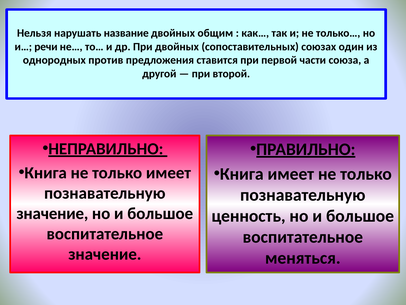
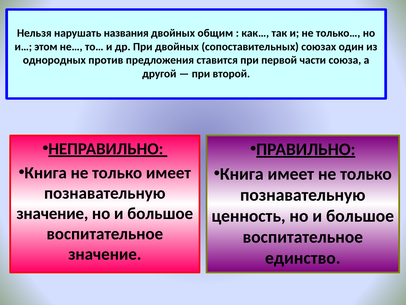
название: название -> названия (126, 33)
речи: речи -> этом (46, 47)
меняться: меняться -> единство (303, 258)
